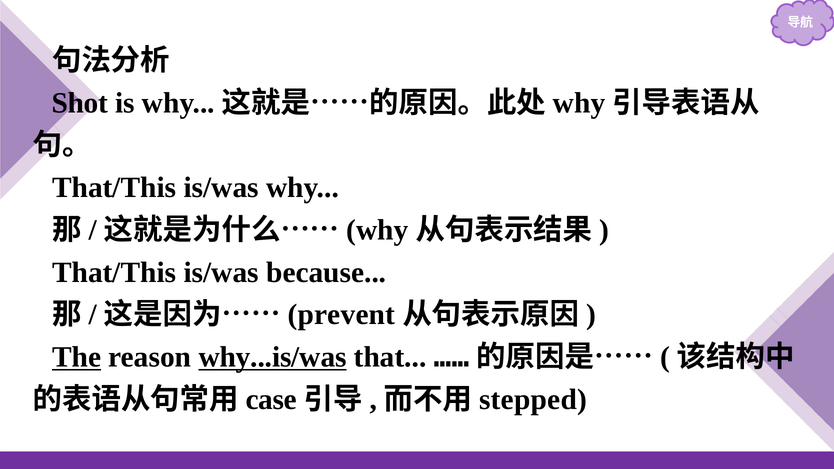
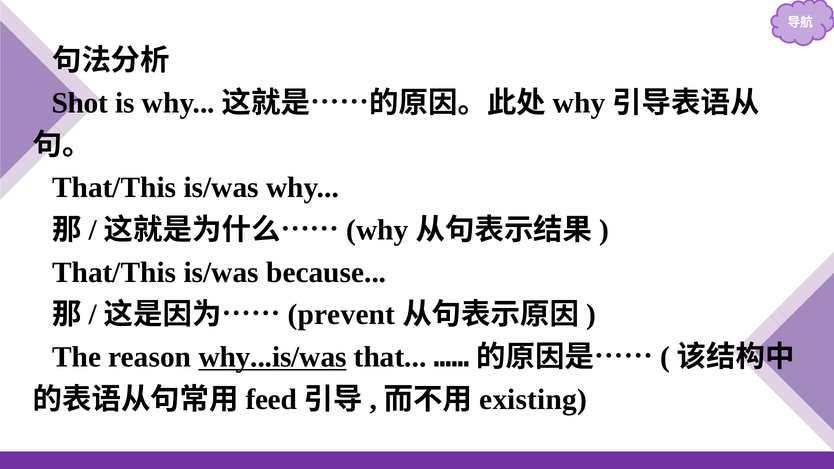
The underline: present -> none (77, 357)
case: case -> feed (271, 400)
stepped: stepped -> existing (533, 400)
